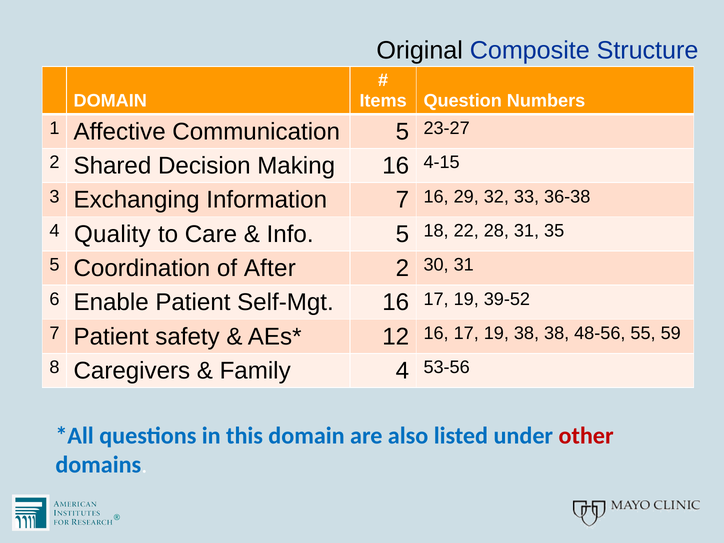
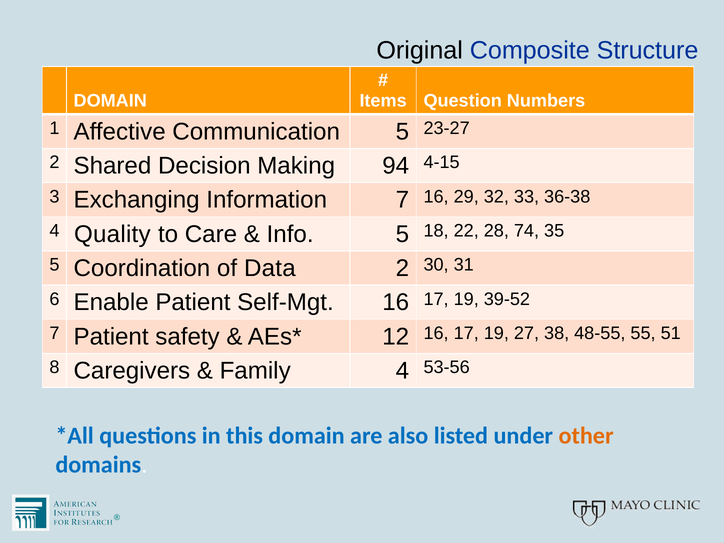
Making 16: 16 -> 94 (396, 166)
28 31: 31 -> 74 (526, 231)
After: After -> Data (270, 268)
19 38: 38 -> 27 (526, 333)
48-56: 48-56 -> 48-55 (600, 333)
59: 59 -> 51 (671, 333)
other colour: red -> orange (586, 436)
